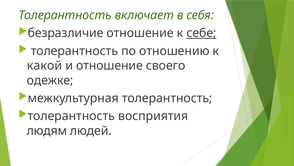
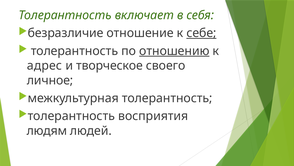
отношению underline: none -> present (174, 51)
какой: какой -> адрес (44, 65)
и отношение: отношение -> творческое (109, 65)
одежке: одежке -> личное (50, 80)
